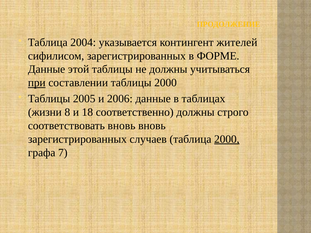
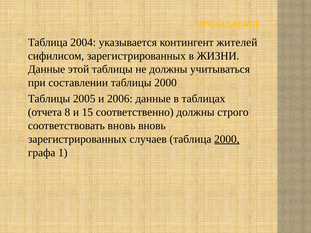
ФОРМЕ: ФОРМЕ -> ЖИЗНИ (218, 56)
при underline: present -> none (37, 83)
жизни: жизни -> отчета (45, 112)
18: 18 -> 15 (87, 112)
7: 7 -> 1 (63, 153)
